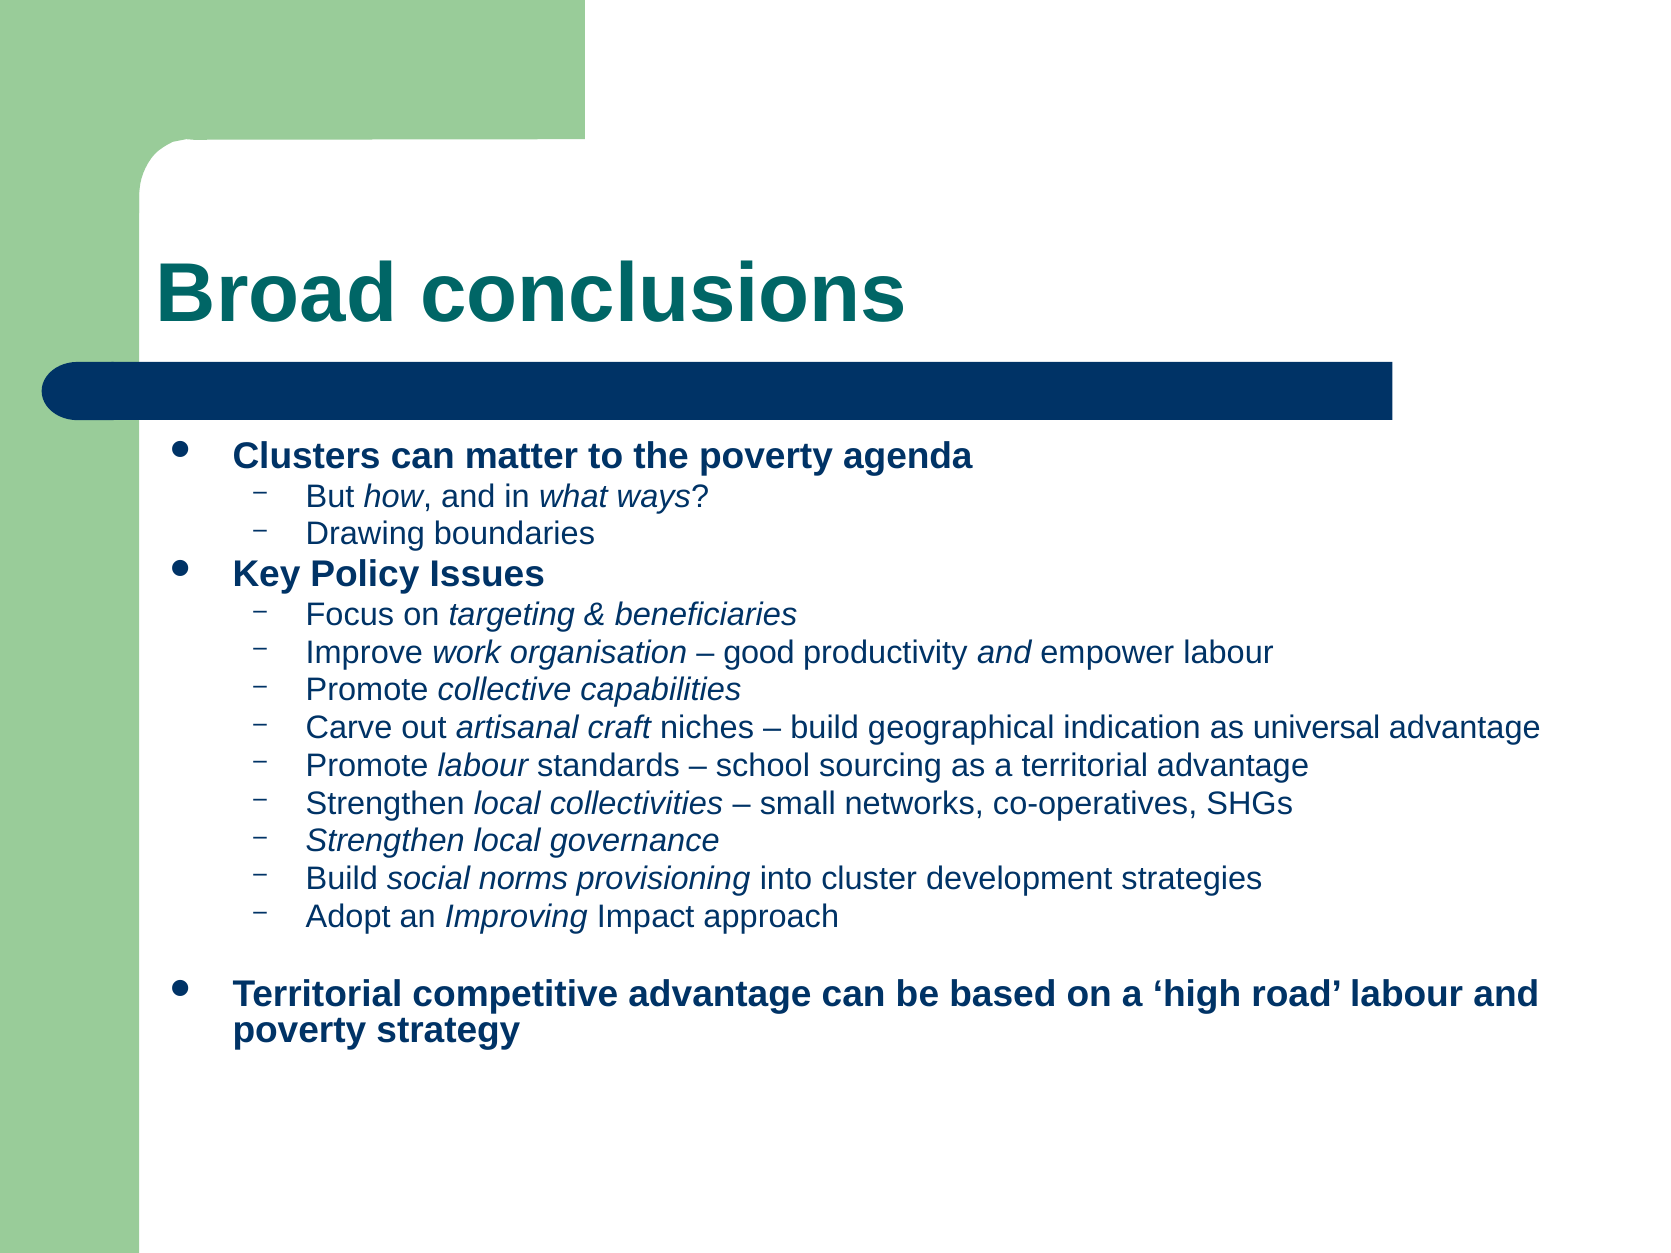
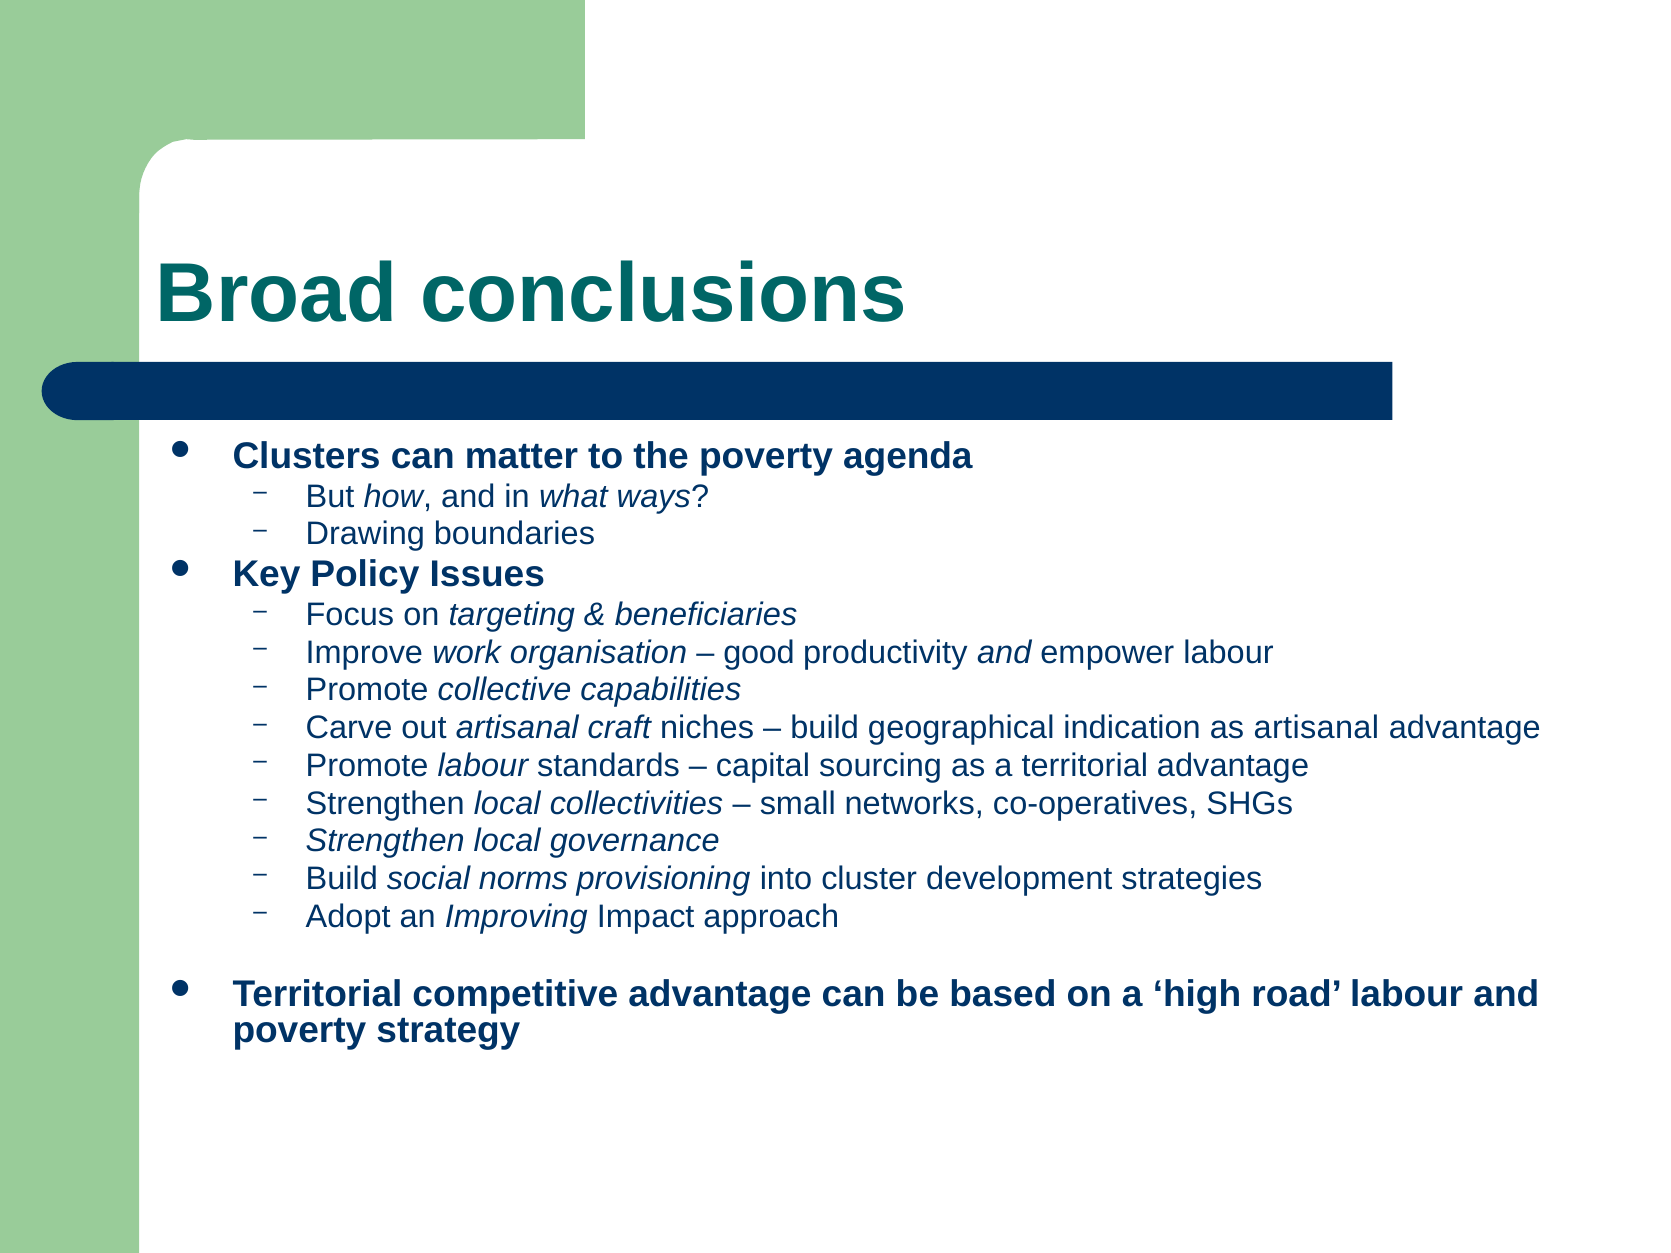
as universal: universal -> artisanal (1316, 728)
school: school -> capital (763, 766)
